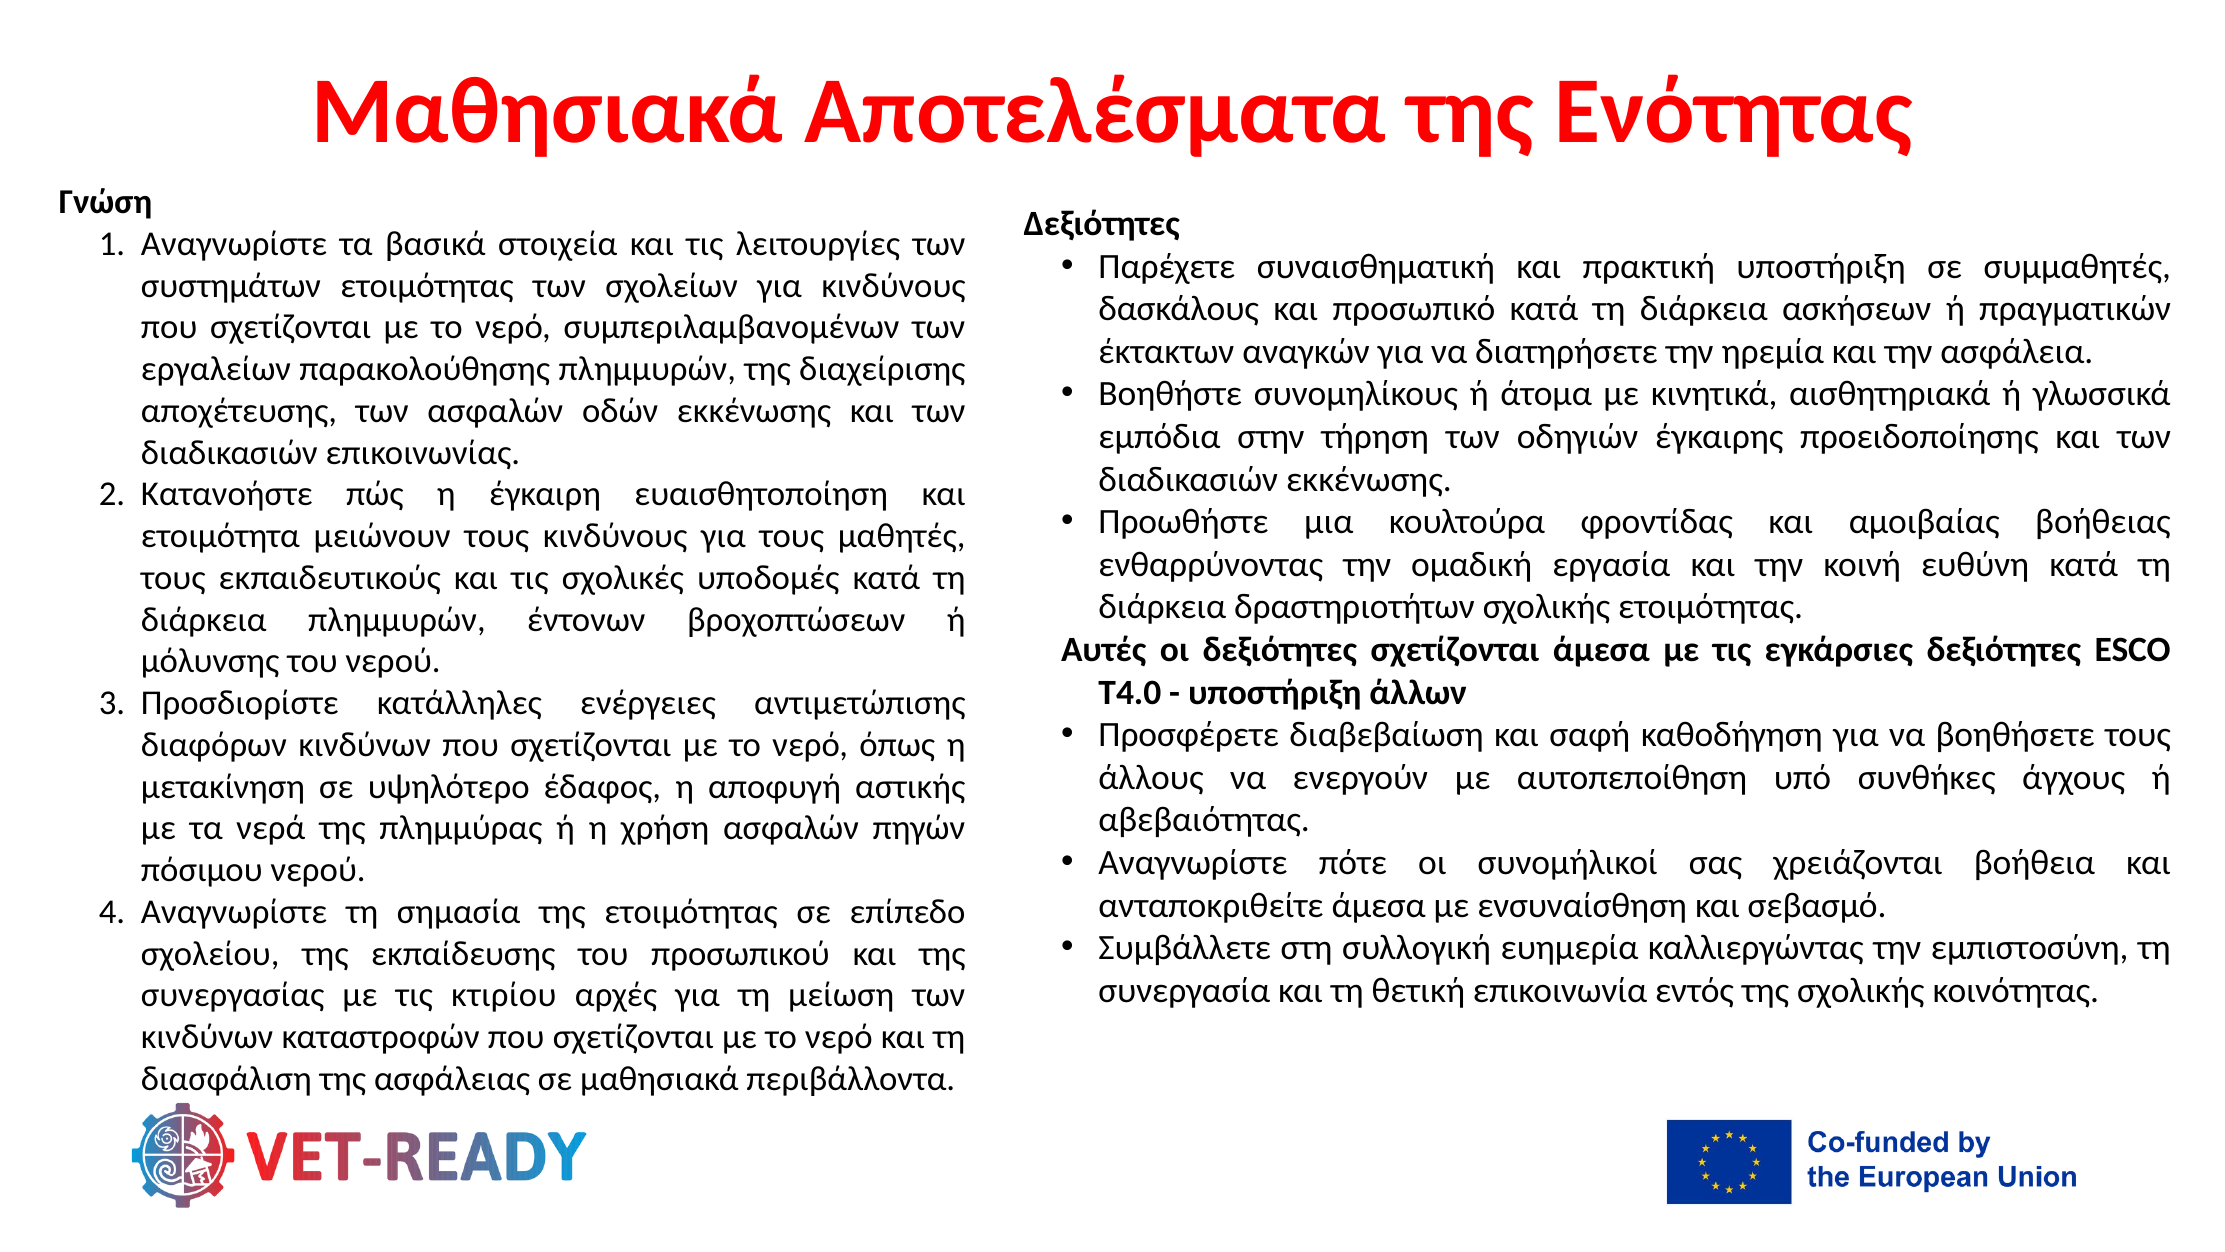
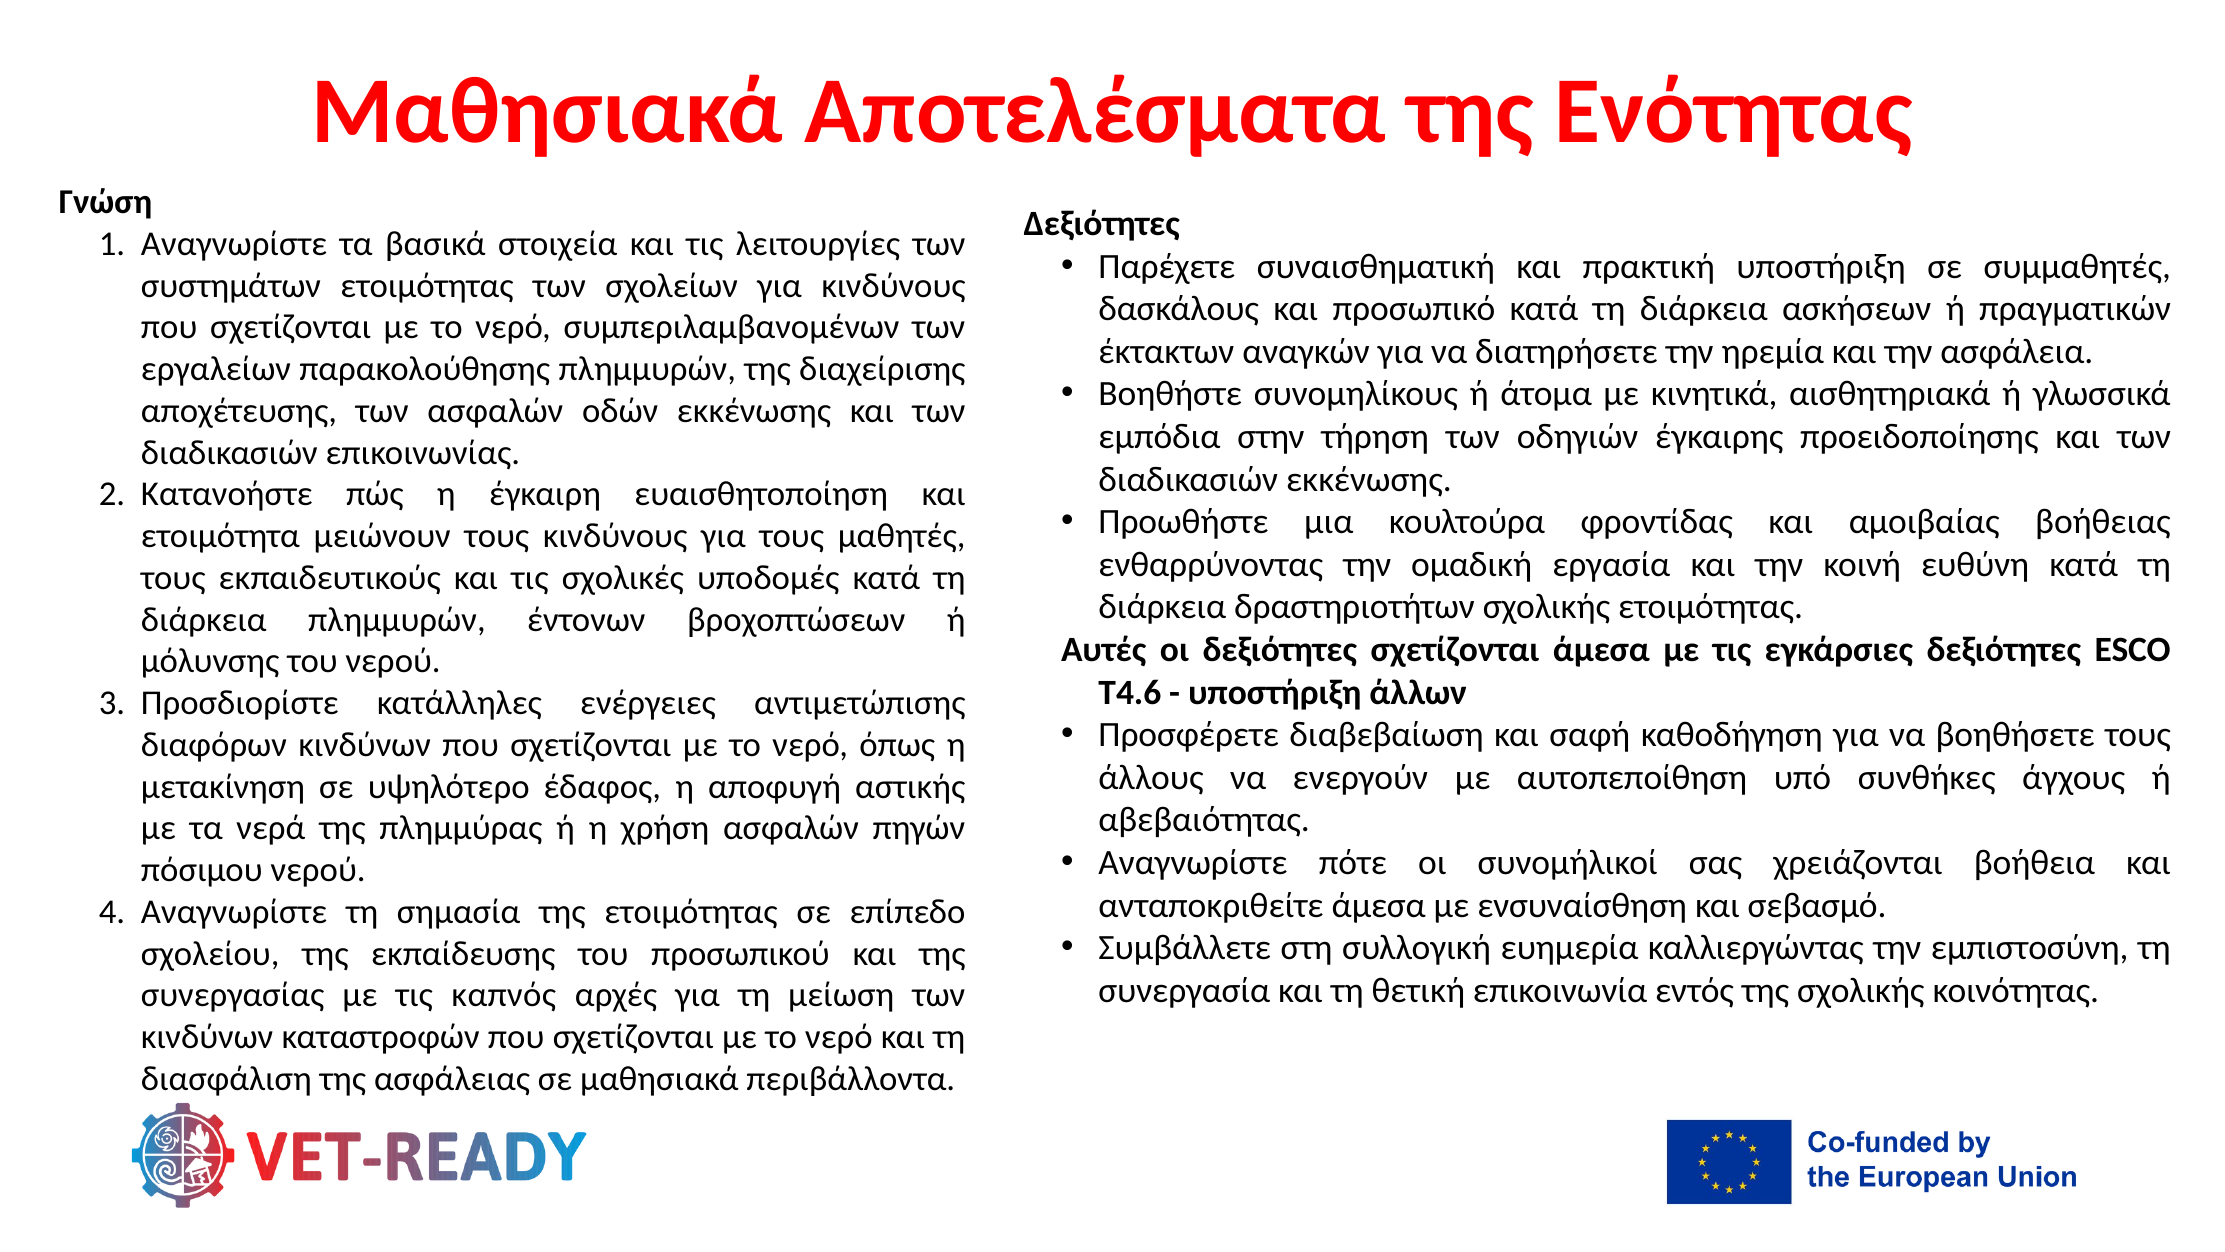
T4.0: T4.0 -> T4.6 (1130, 692)
κτιρίου: κτιρίου -> καπνός (504, 995)
